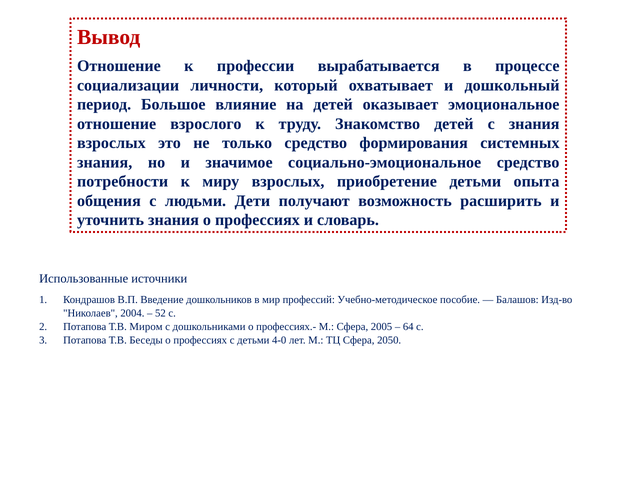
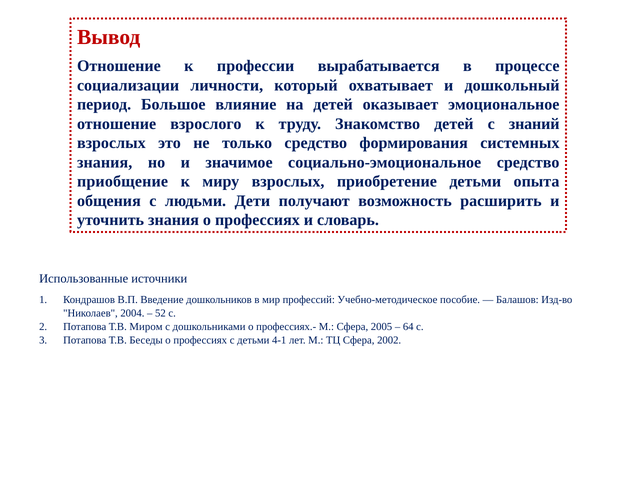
с знания: знания -> знаний (534, 124)
потребности: потребности -> приобщение (123, 181)
4-0: 4-0 -> 4-1 (279, 340)
2050: 2050 -> 2002 (389, 340)
